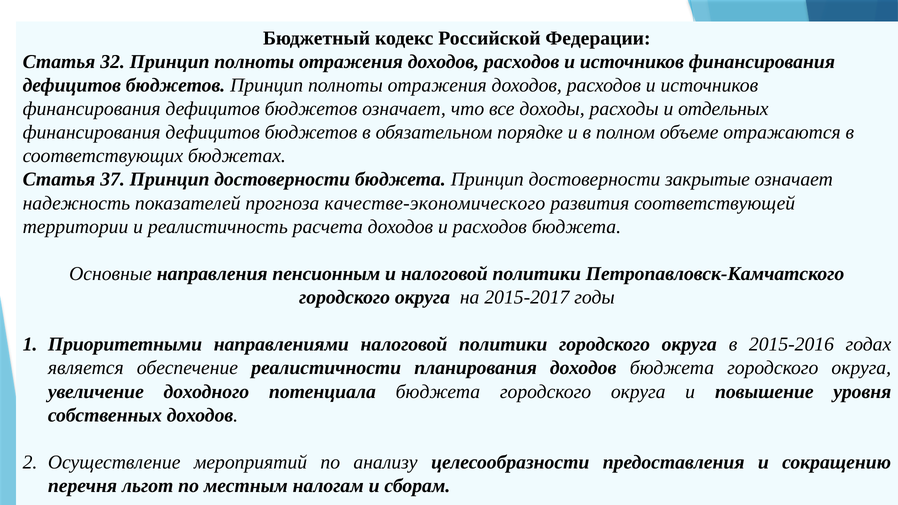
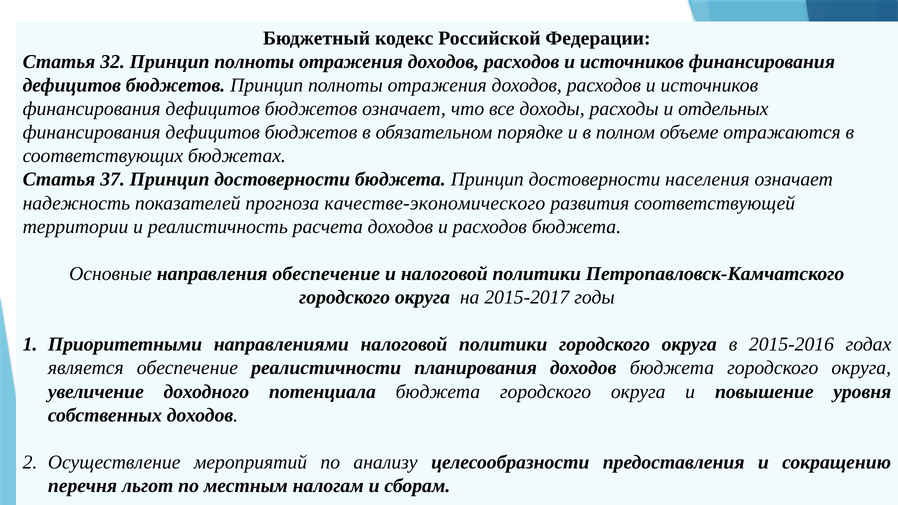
закрытые: закрытые -> населения (707, 180)
направления пенсионным: пенсионным -> обеспечение (326, 274)
